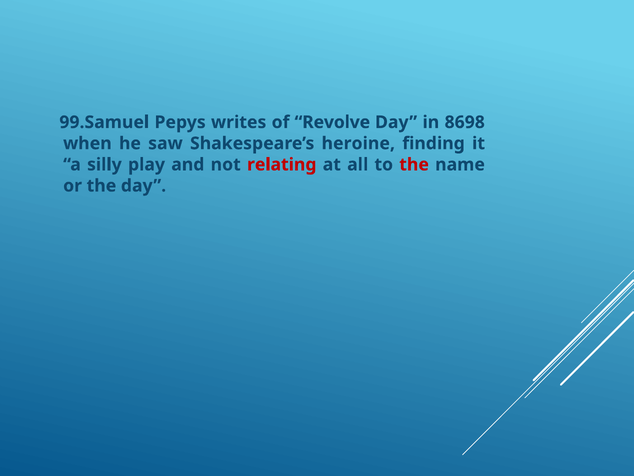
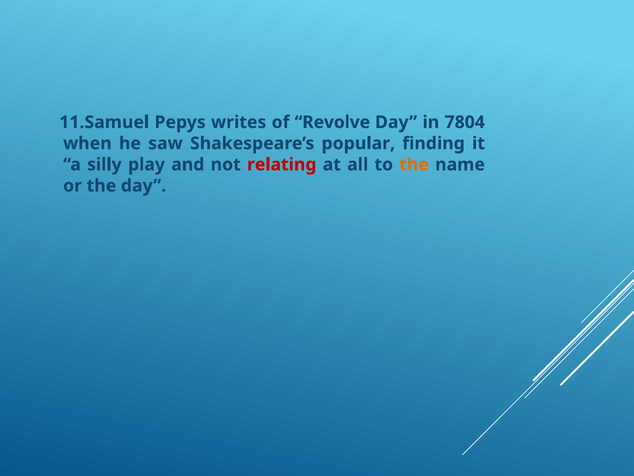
99.Samuel: 99.Samuel -> 11.Samuel (104, 122)
8698: 8698 -> 7804 (465, 122)
heroine: heroine -> popular (358, 143)
the colour: red -> orange (414, 164)
